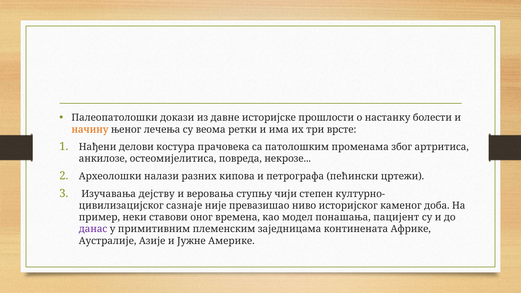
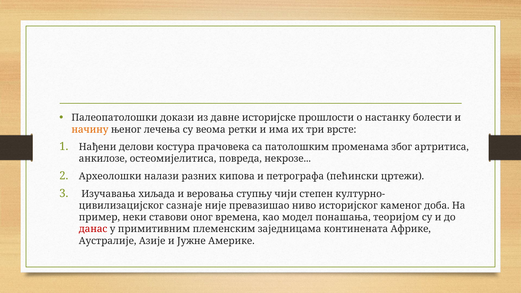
дејству: дејству -> хиљада (157, 194)
пацијент: пацијент -> теоријом (396, 217)
данас colour: purple -> red (93, 229)
